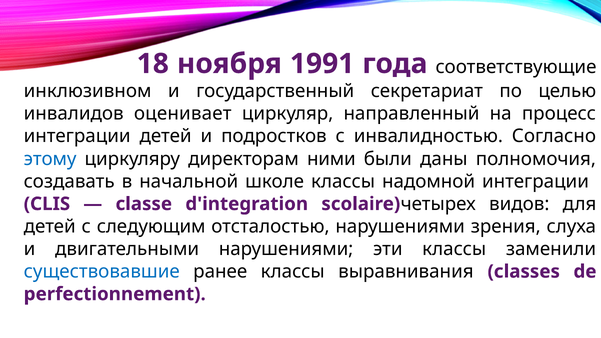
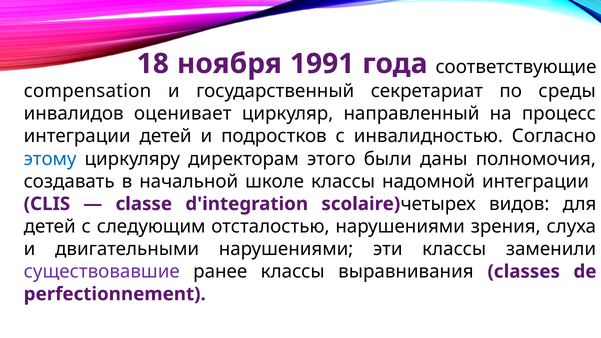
инклюзивном: инклюзивном -> compensation (88, 91)
целью: целью -> среды (567, 91)
ними: ними -> этого (331, 159)
существовавшие colour: blue -> purple (102, 272)
